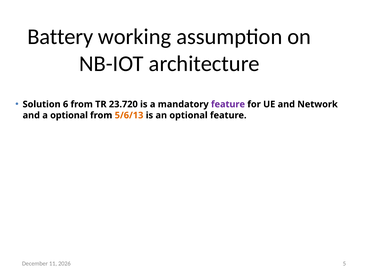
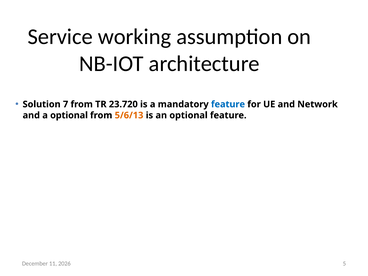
Battery: Battery -> Service (60, 37)
6: 6 -> 7 (66, 104)
feature colour: purple -> blue (228, 104)
